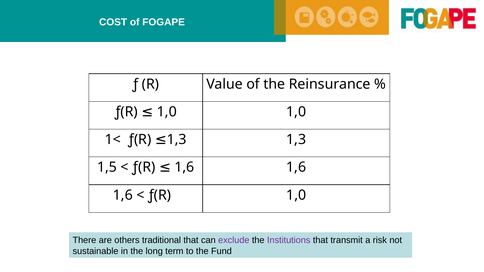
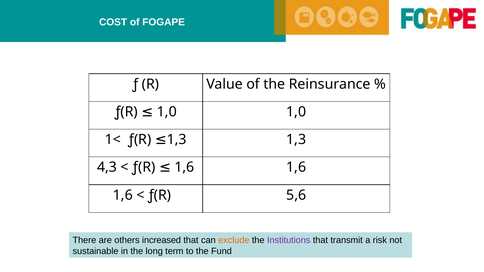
1,5: 1,5 -> 4,3 (107, 167)
1,0: 1,0 -> 5,6 (296, 195)
traditional: traditional -> increased (162, 240)
exclude colour: purple -> orange (234, 240)
